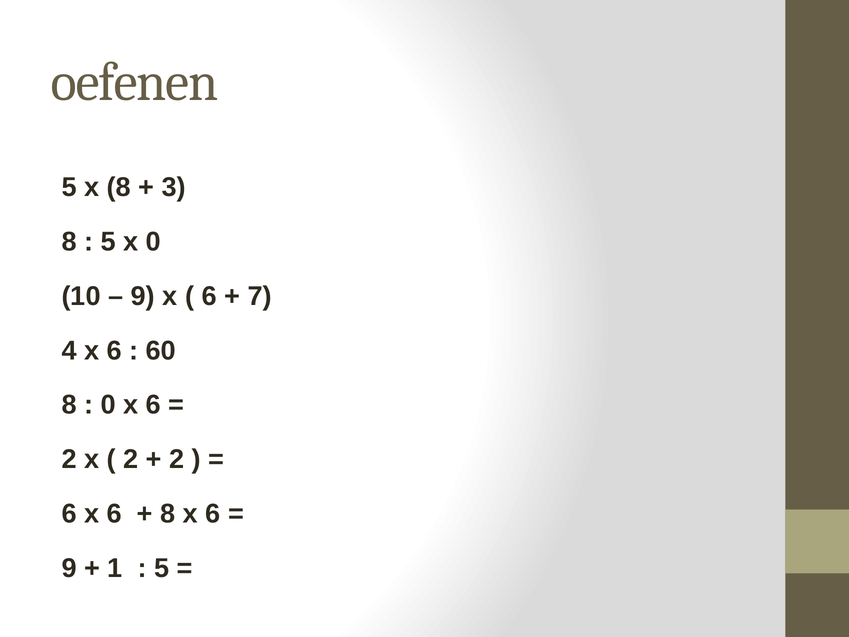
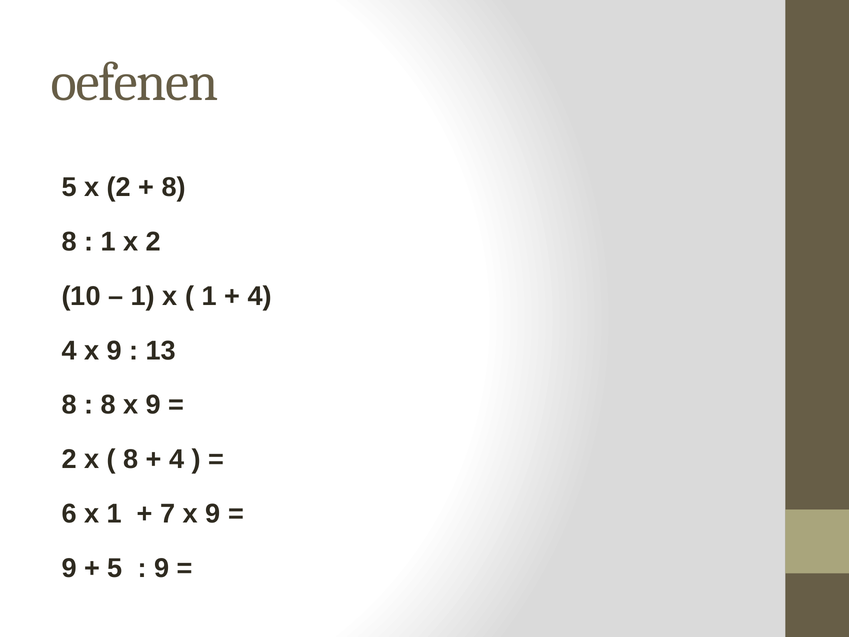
5 x 8: 8 -> 2 (119, 187)
3: 3 -> 8 (174, 187)
5: 5 -> 1 (108, 242)
0: 0 -> 2 (153, 242)
9: 9 -> 1 (143, 296)
6: 6 -> 1 (209, 296)
7: 7 -> 4 (260, 296)
4 x 6: 6 -> 9 (114, 350)
60: 60 -> 13 (161, 350)
0: 0 -> 8 (108, 405)
6: 6 -> 9 (153, 405)
2: 2 -> 8 (131, 459)
2: 2 -> 4 (177, 459)
6 x 6: 6 -> 1 (114, 514)
8: 8 -> 7 (168, 514)
6: 6 -> 9 (213, 514)
1: 1 -> 5 (115, 568)
5: 5 -> 9 (162, 568)
